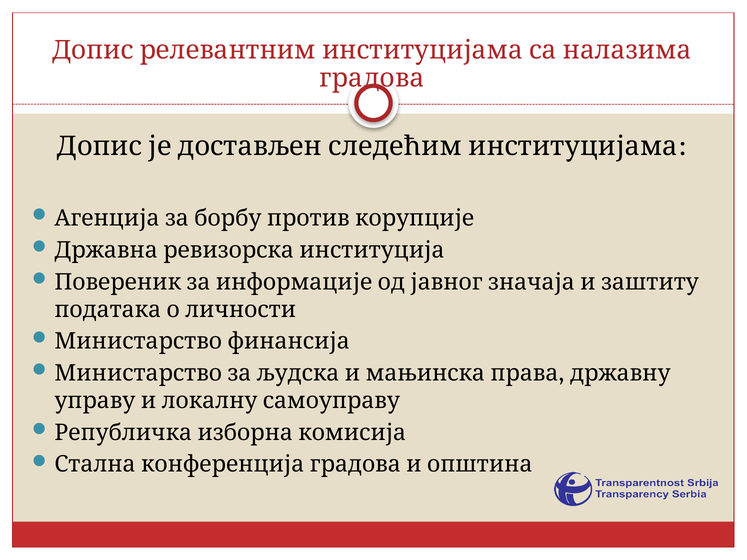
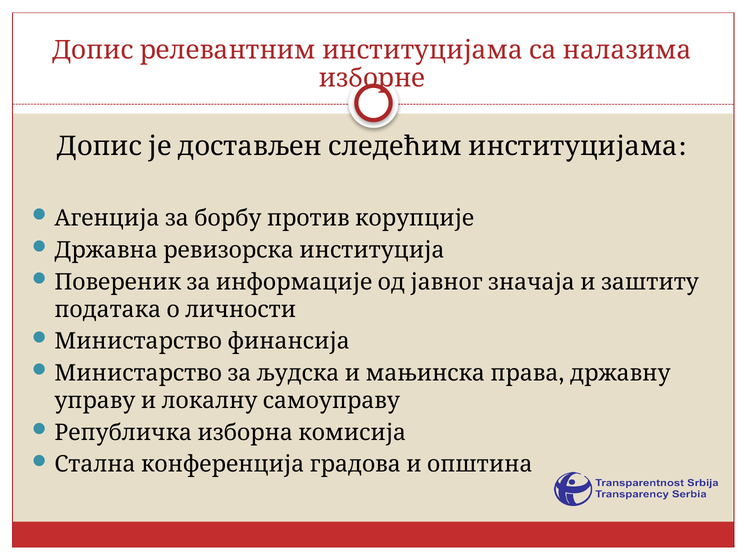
градова: градова -> изборне (372, 78)
